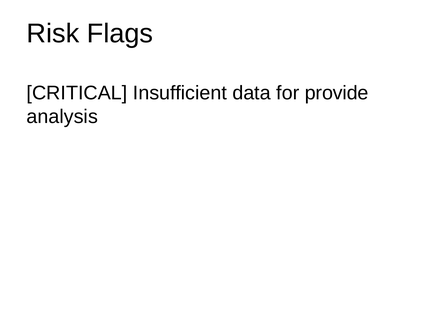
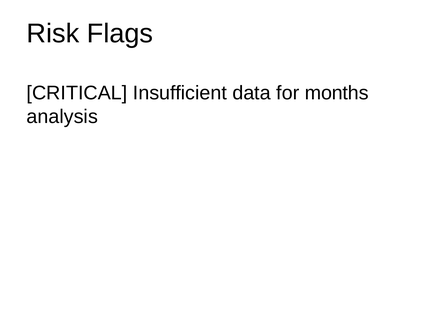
provide: provide -> months (337, 93)
